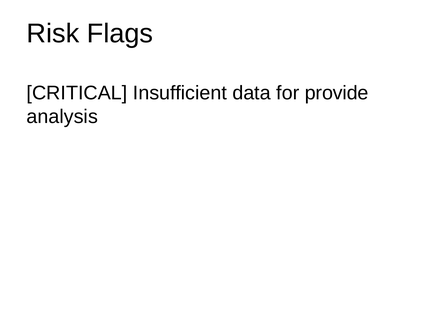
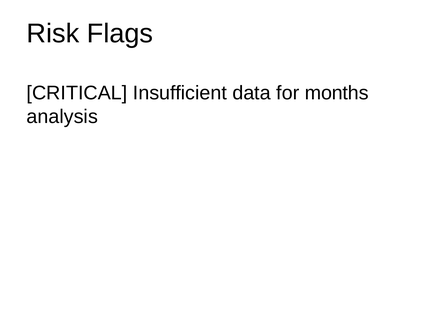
provide: provide -> months (337, 93)
